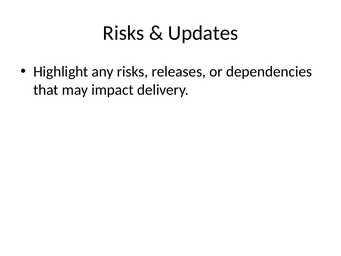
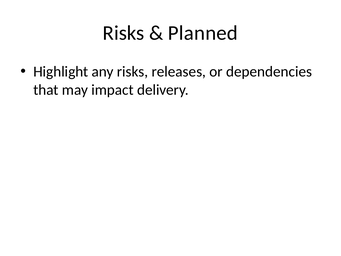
Updates: Updates -> Planned (203, 33)
